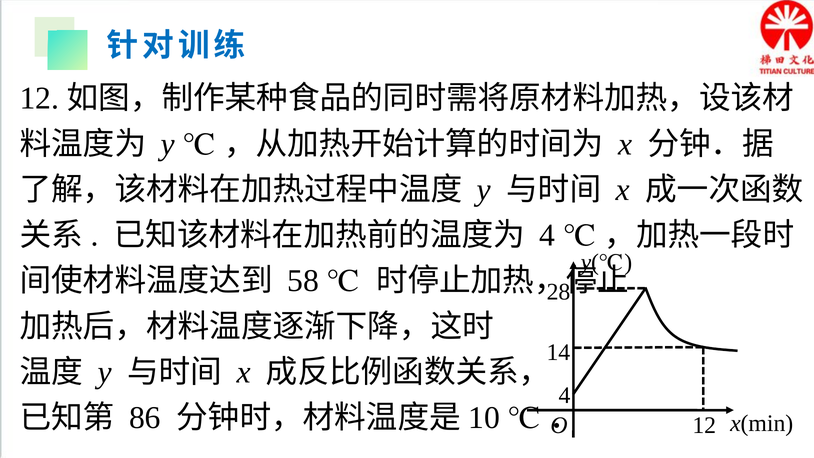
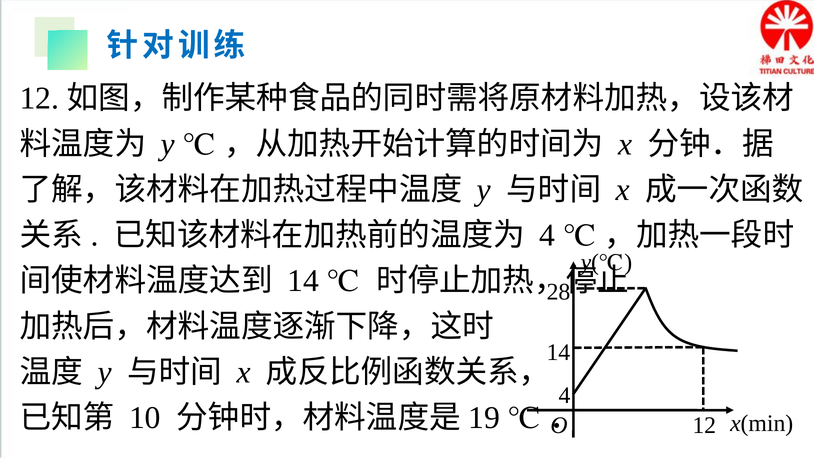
58: 58 -> 14 (303, 281)
86: 86 -> 10 (145, 418)
10: 10 -> 19 (484, 418)
